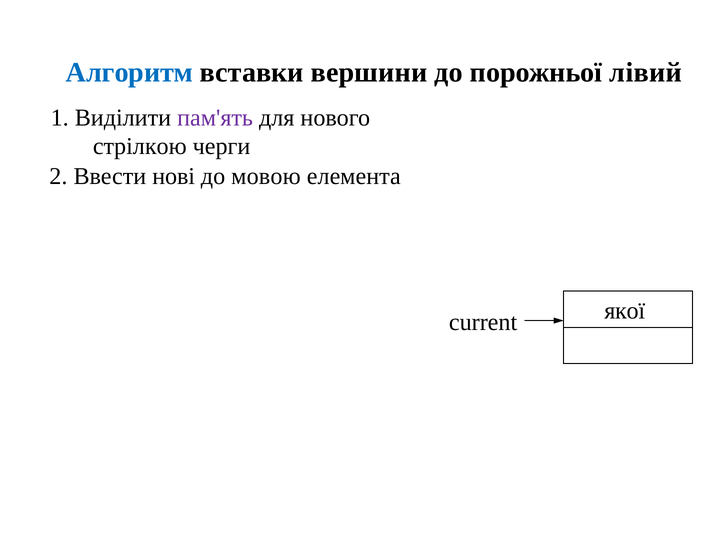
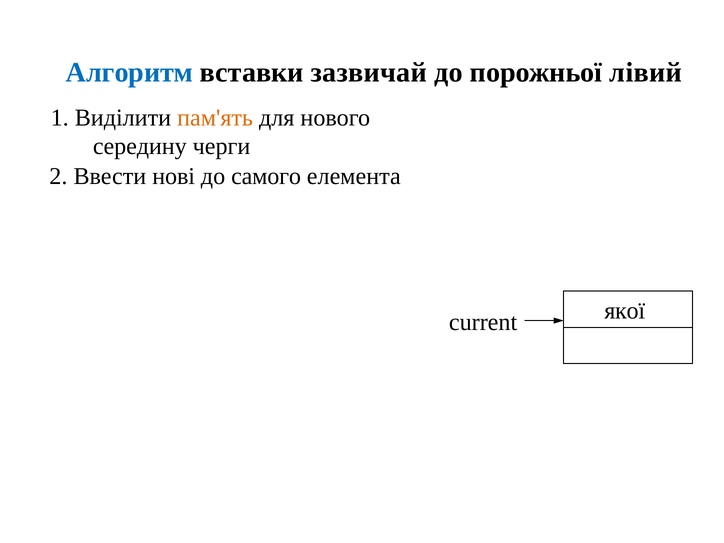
вершини: вершини -> зазвичай (369, 73)
пам'ять colour: purple -> orange (215, 118)
стрілкою: стрілкою -> середину (140, 147)
мовою: мовою -> самого (266, 176)
